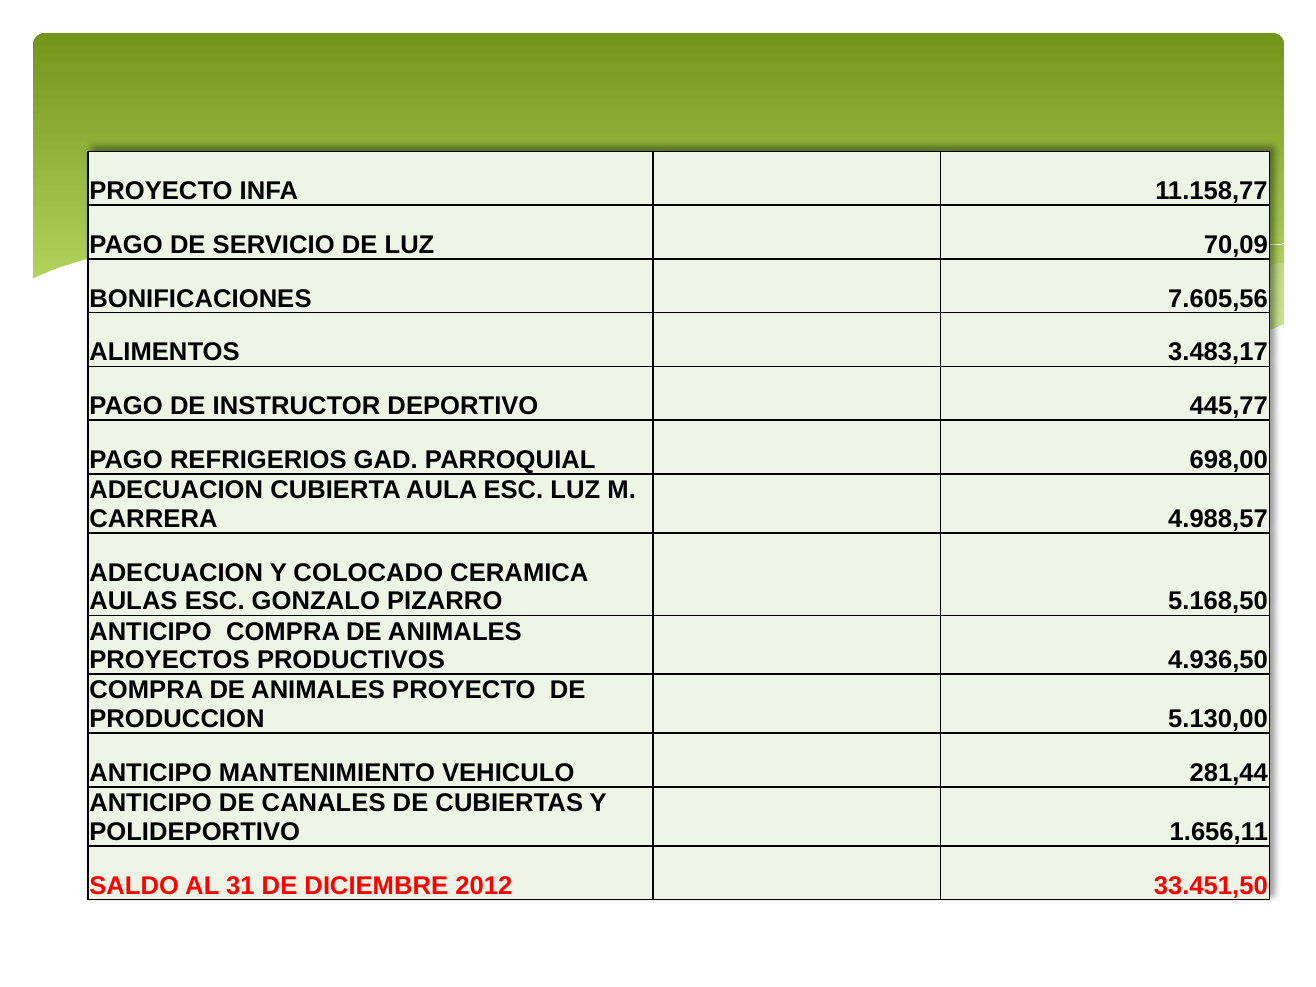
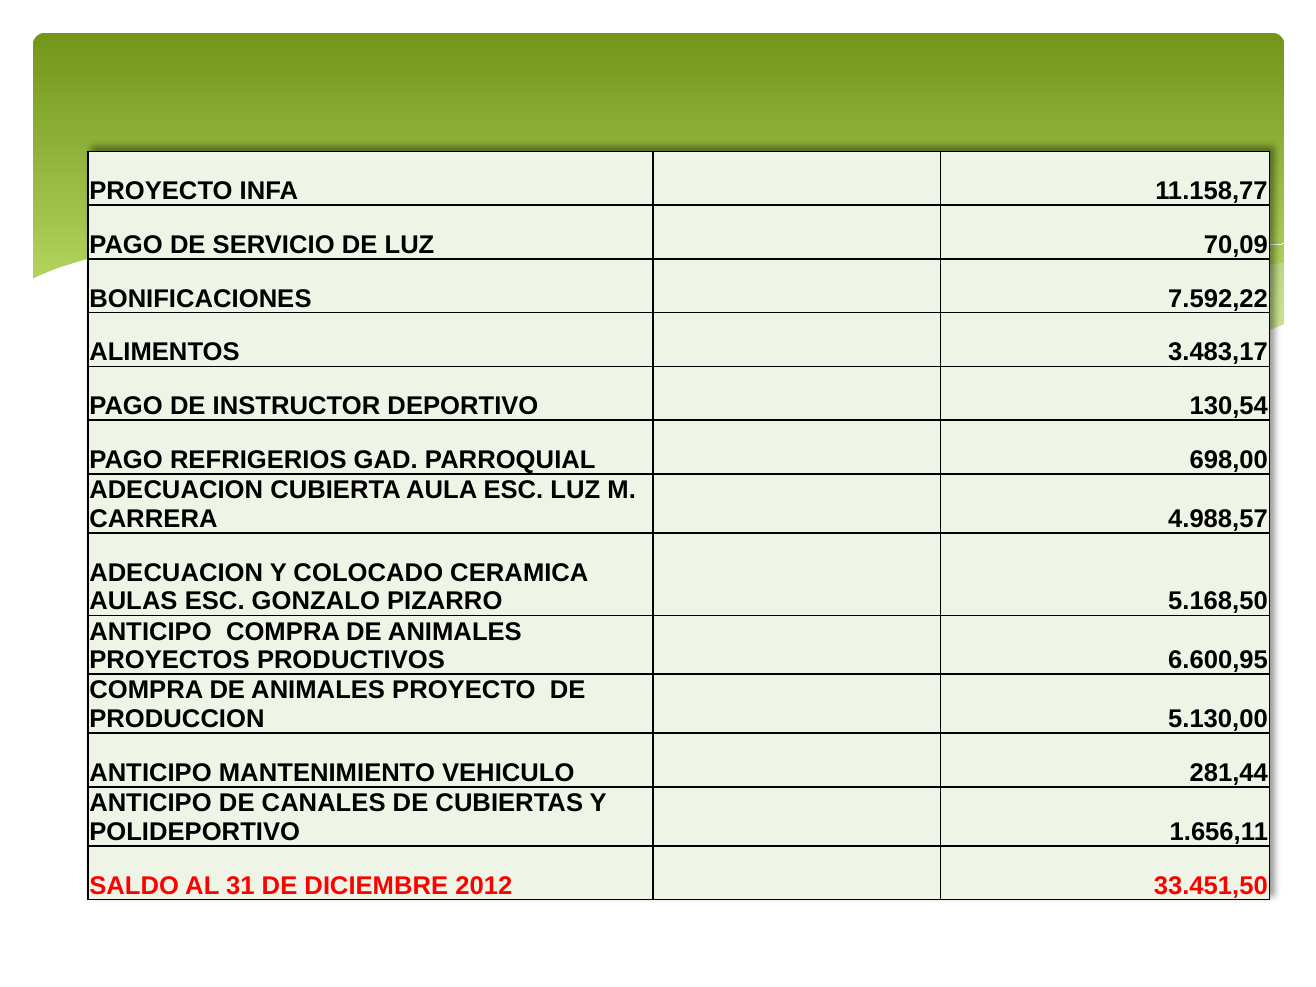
7.605,56: 7.605,56 -> 7.592,22 (1218, 299)
445,77: 445,77 -> 130,54 (1229, 406)
4.936,50: 4.936,50 -> 6.600,95 (1218, 660)
